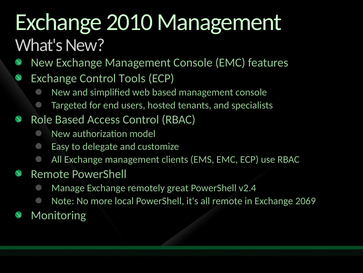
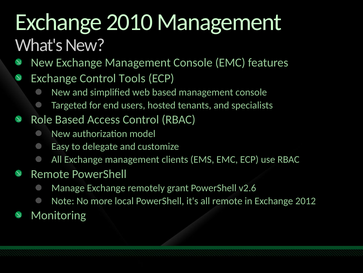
great: great -> grant (178, 188)
v2.4: v2.4 -> v2.6 (247, 188)
2069: 2069 -> 2012 (306, 200)
